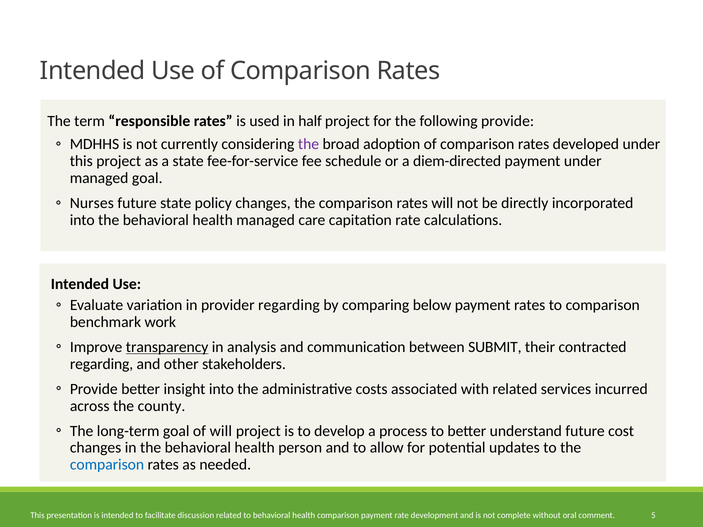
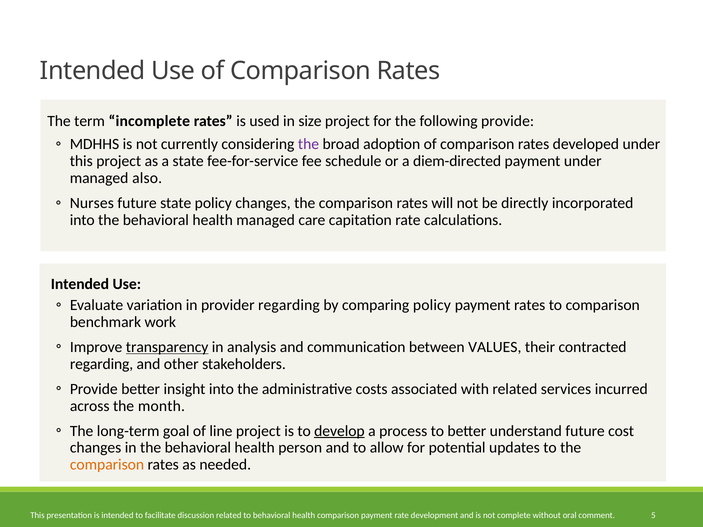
responsible: responsible -> incomplete (149, 121)
half: half -> size (310, 121)
managed goal: goal -> also (147, 178)
comparing below: below -> policy (432, 305)
SUBMIT: SUBMIT -> VALUES (495, 347)
county: county -> month (161, 406)
of will: will -> line (221, 431)
develop underline: none -> present (339, 431)
comparison colour: blue -> orange (107, 465)
